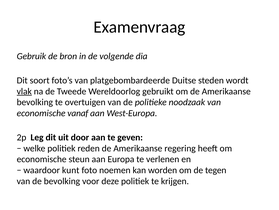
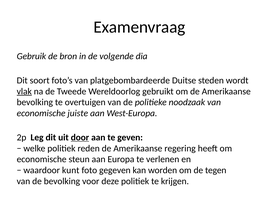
vanaf: vanaf -> juiste (78, 113)
door underline: none -> present (80, 137)
noemen: noemen -> gegeven (115, 170)
